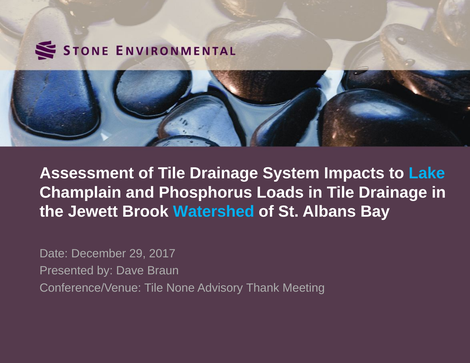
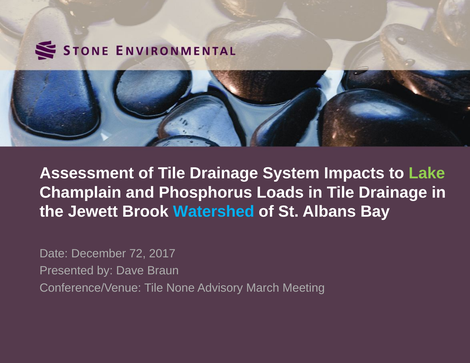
Lake colour: light blue -> light green (427, 173)
29: 29 -> 72 (138, 254)
Thank: Thank -> March (263, 288)
